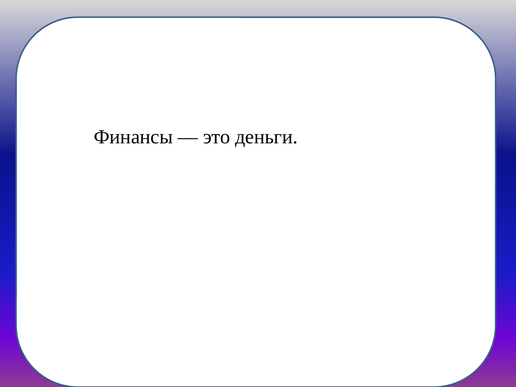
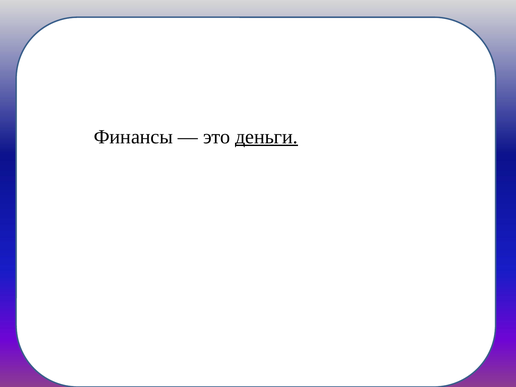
деньги underline: none -> present (267, 137)
